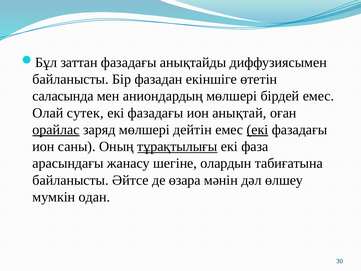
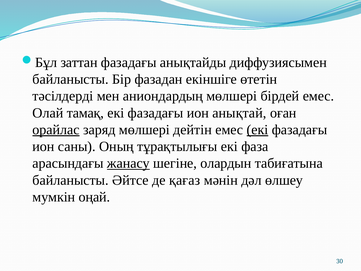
саласында: саласында -> тәсілдерді (63, 96)
сутек: сутек -> тамақ (85, 113)
тұрақтылығы underline: present -> none (177, 146)
жанасу underline: none -> present (128, 163)
өзара: өзара -> қағаз (185, 180)
одан: одан -> оңай (94, 197)
